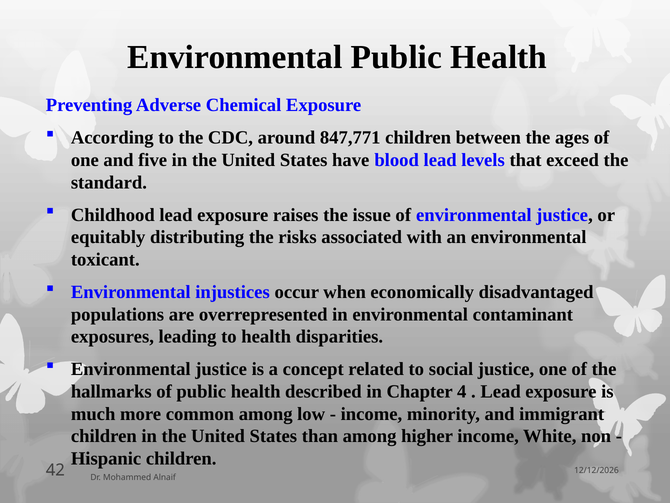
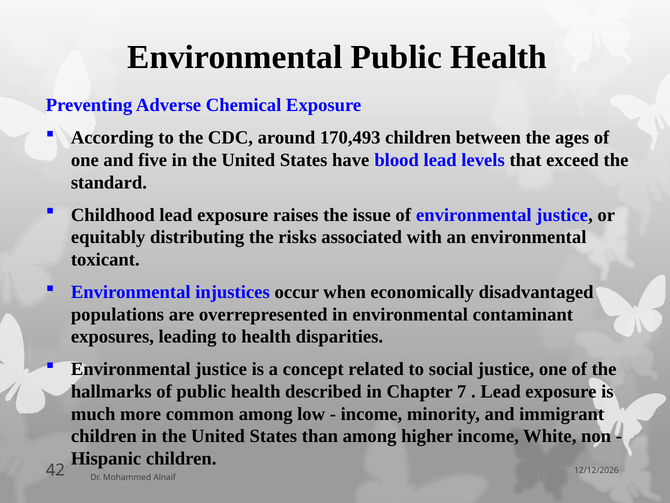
847,771: 847,771 -> 170,493 (350, 138)
4: 4 -> 7 (462, 391)
